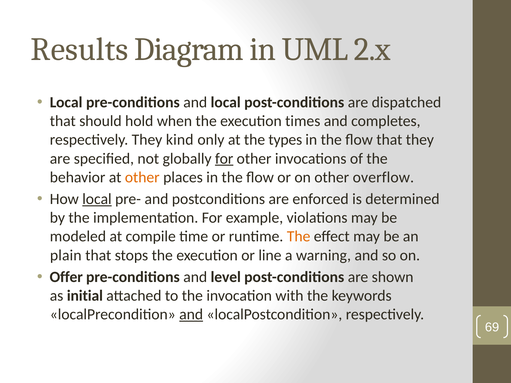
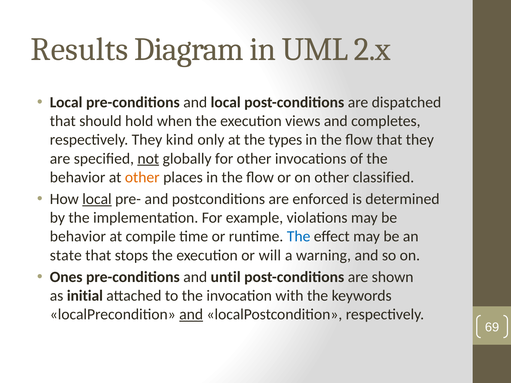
times: times -> views (303, 121)
not underline: none -> present (148, 159)
for underline: present -> none (224, 159)
overflow: overflow -> classified (383, 177)
modeled: modeled -> behavior (78, 237)
The colour: orange -> blue (299, 237)
plain: plain -> state (66, 255)
line: line -> will (270, 255)
Offer: Offer -> Ones (66, 277)
level: level -> until (226, 277)
